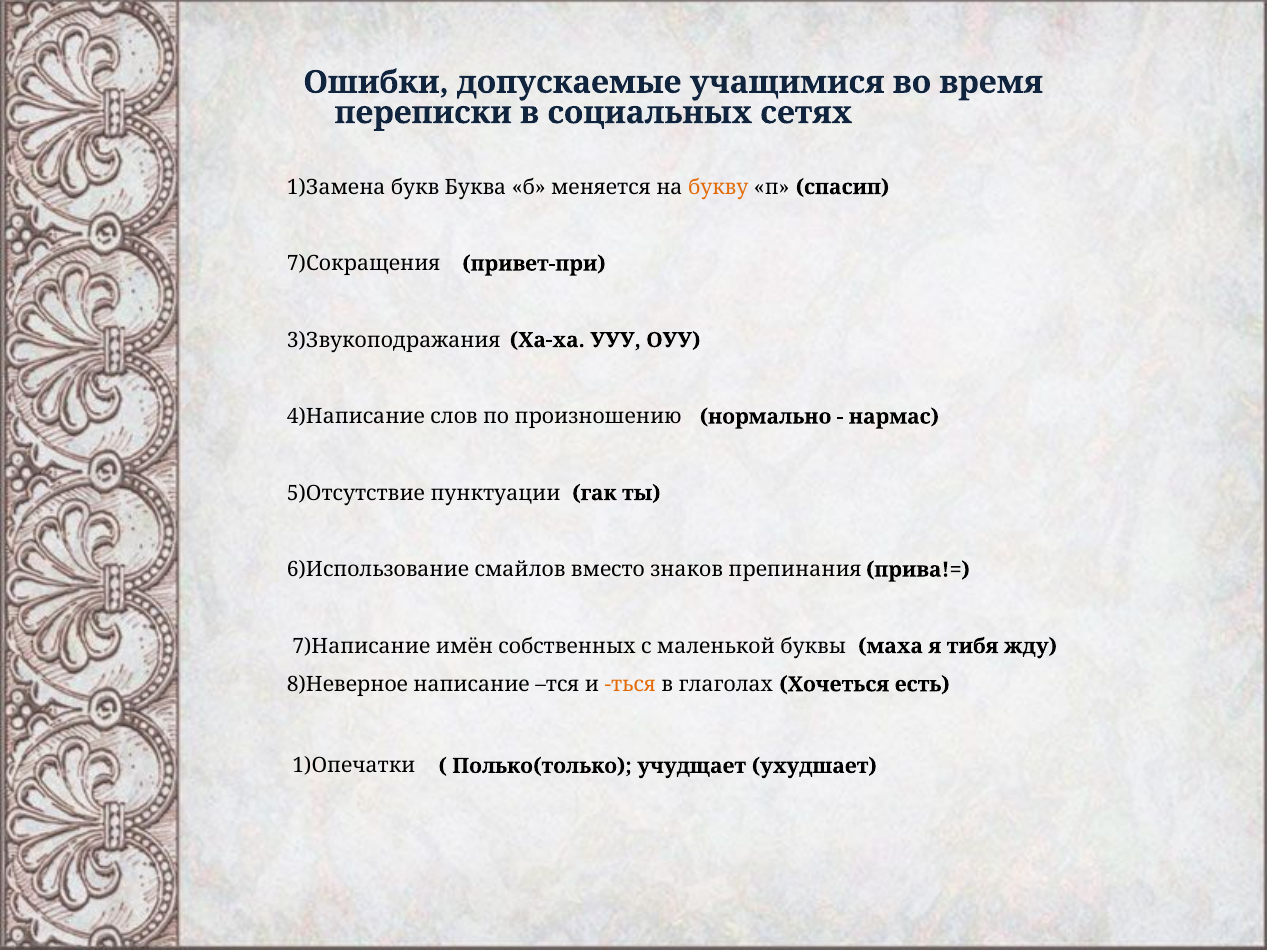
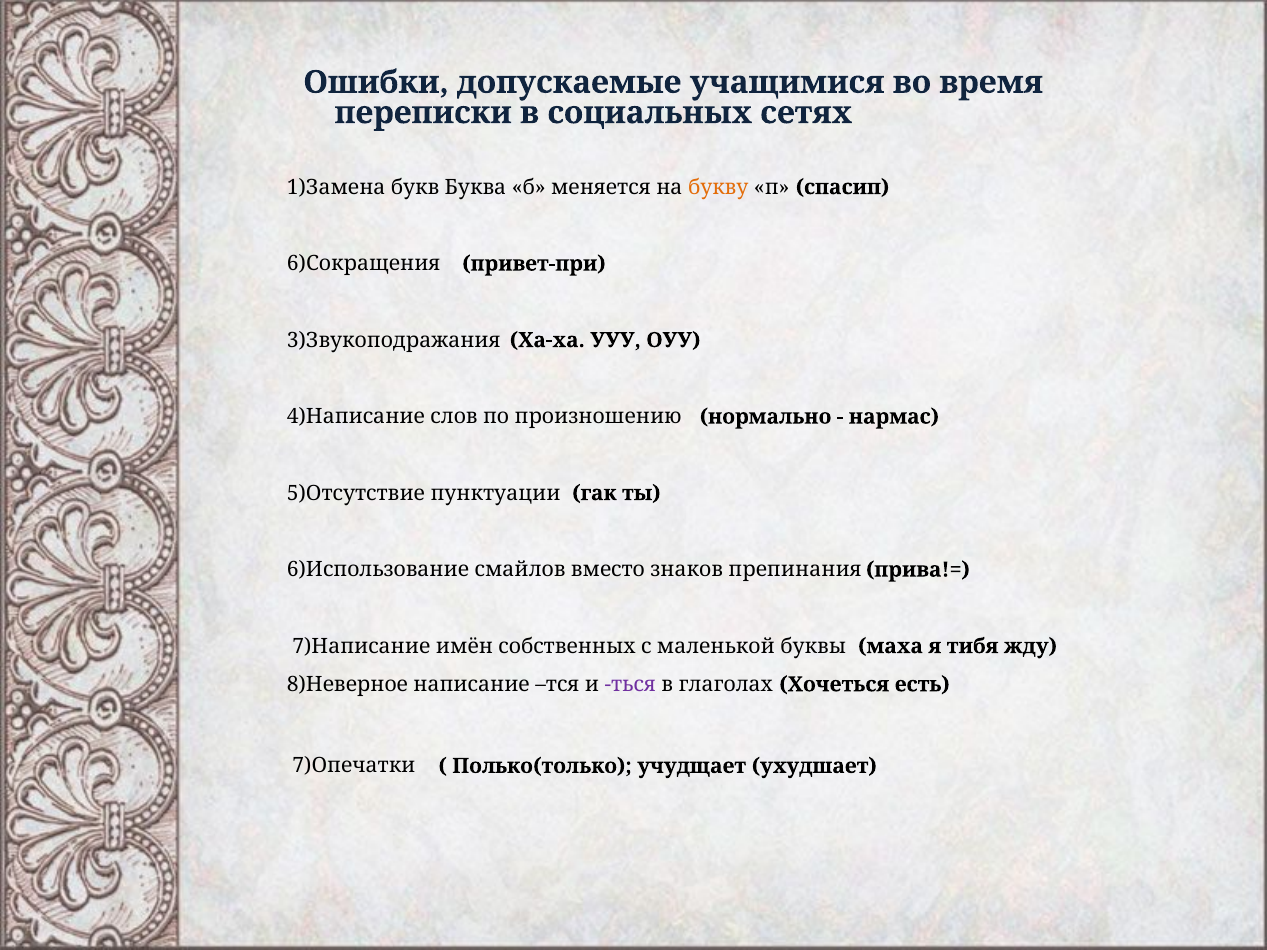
7)Сокращения: 7)Сокращения -> 6)Сокращения (364, 264)
ться colour: orange -> purple (630, 685)
1)Опечатки: 1)Опечатки -> 7)Опечатки (354, 766)
